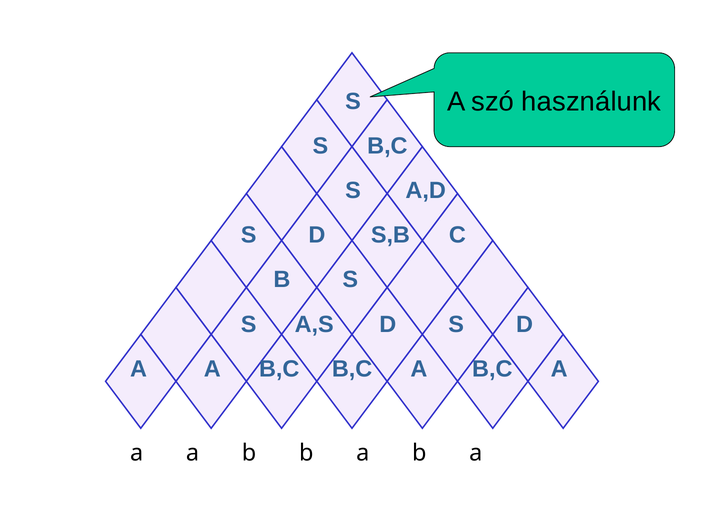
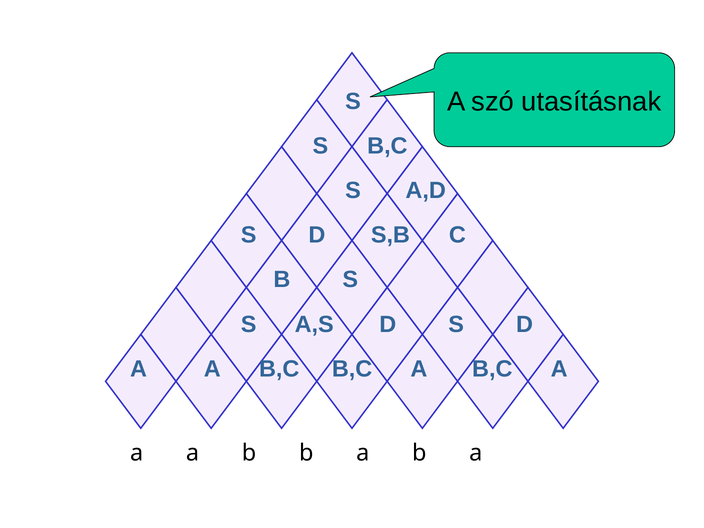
használunk: használunk -> utasításnak (591, 102)
